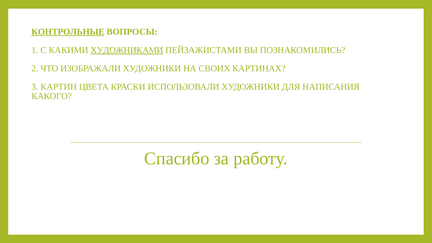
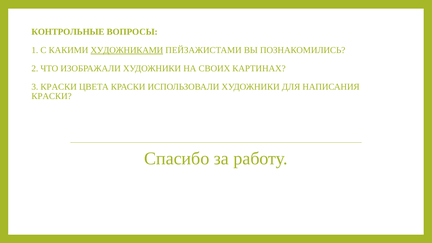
КОНТРОЛЬНЫЕ underline: present -> none (68, 32)
3 КАРТИН: КАРТИН -> КРАСКИ (59, 87)
КАКОГО: КАКОГО -> КРАСКИ (52, 96)
